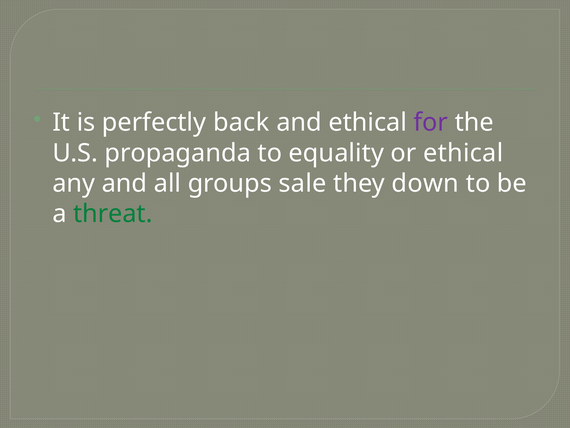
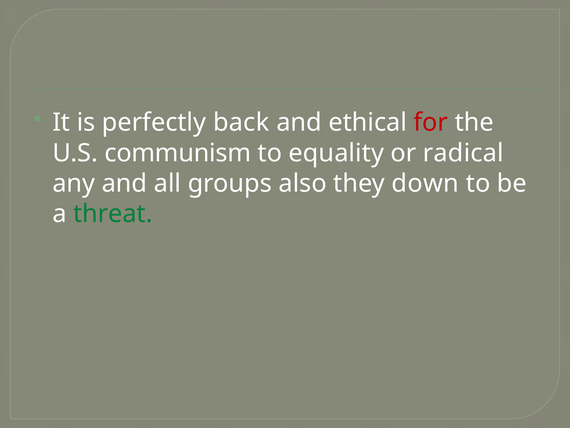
for colour: purple -> red (431, 122)
propaganda: propaganda -> communism (178, 153)
or ethical: ethical -> radical (463, 153)
sale: sale -> also (303, 183)
